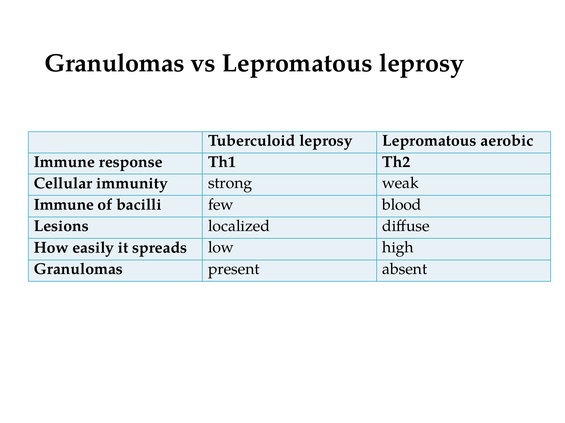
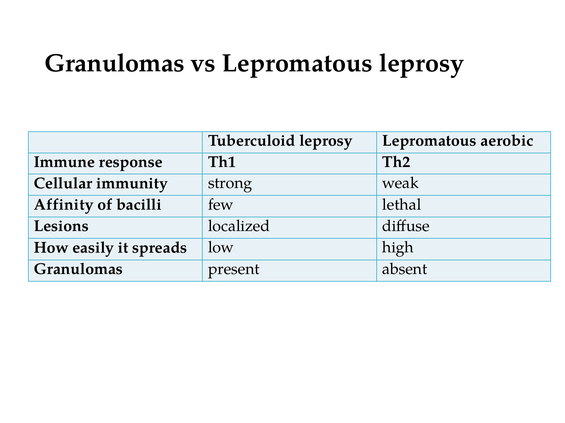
Immune: Immune -> Affinity (64, 205)
blood: blood -> lethal (402, 205)
